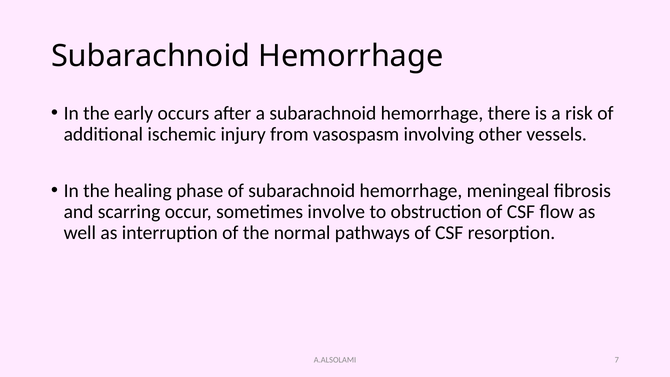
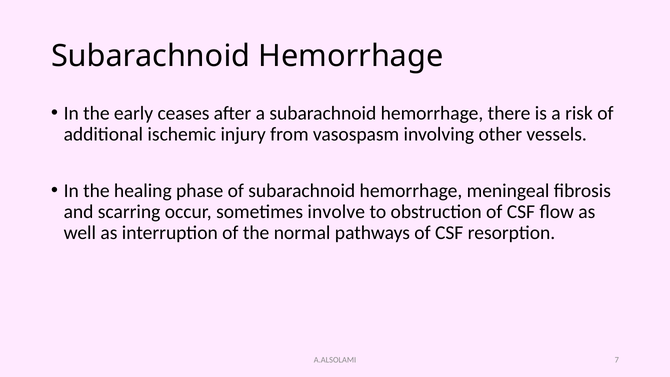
occurs: occurs -> ceases (184, 113)
